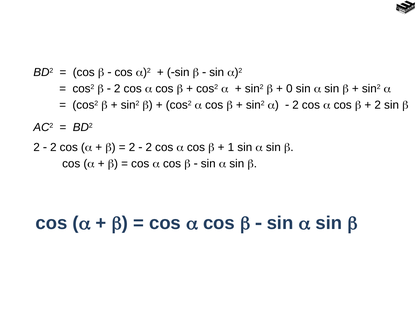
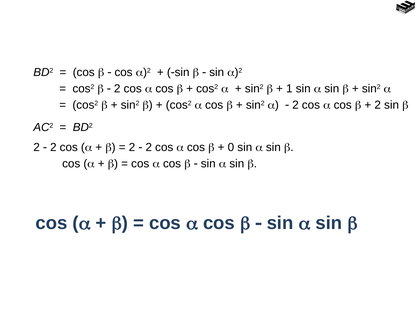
0: 0 -> 1 (289, 89)
1: 1 -> 0 (231, 147)
